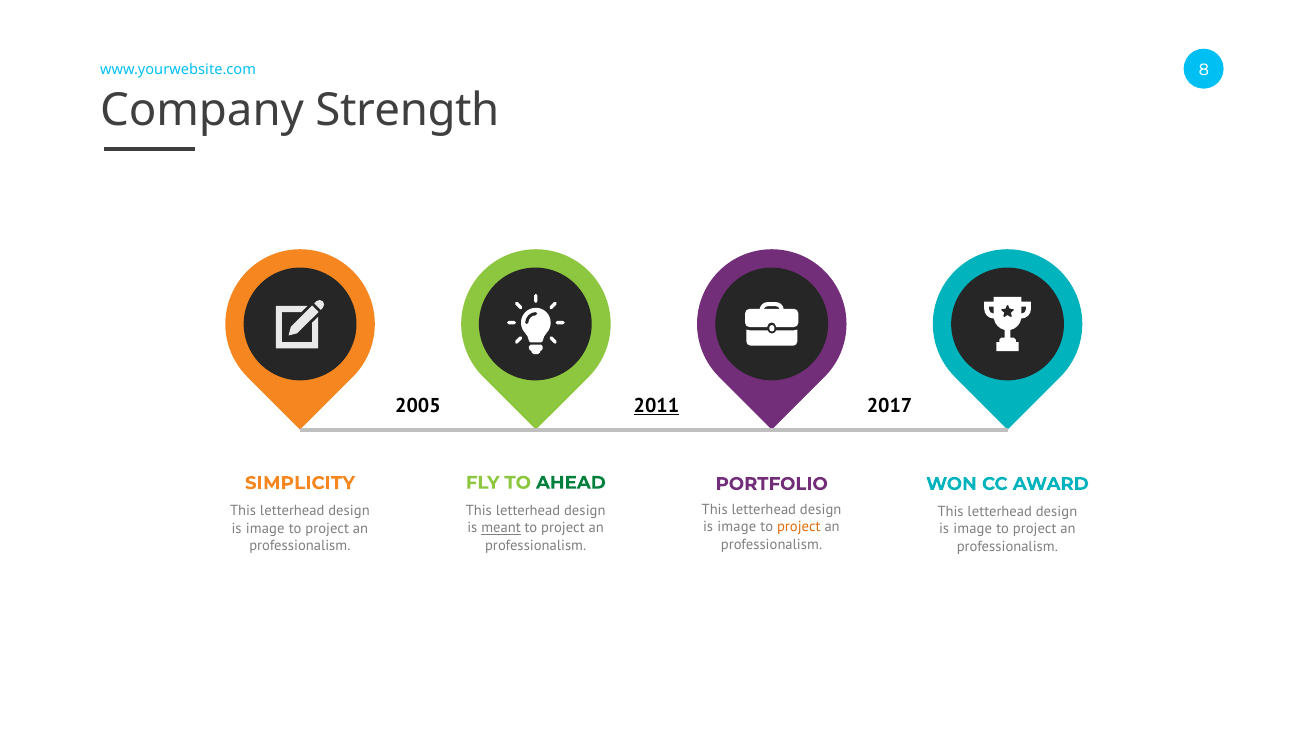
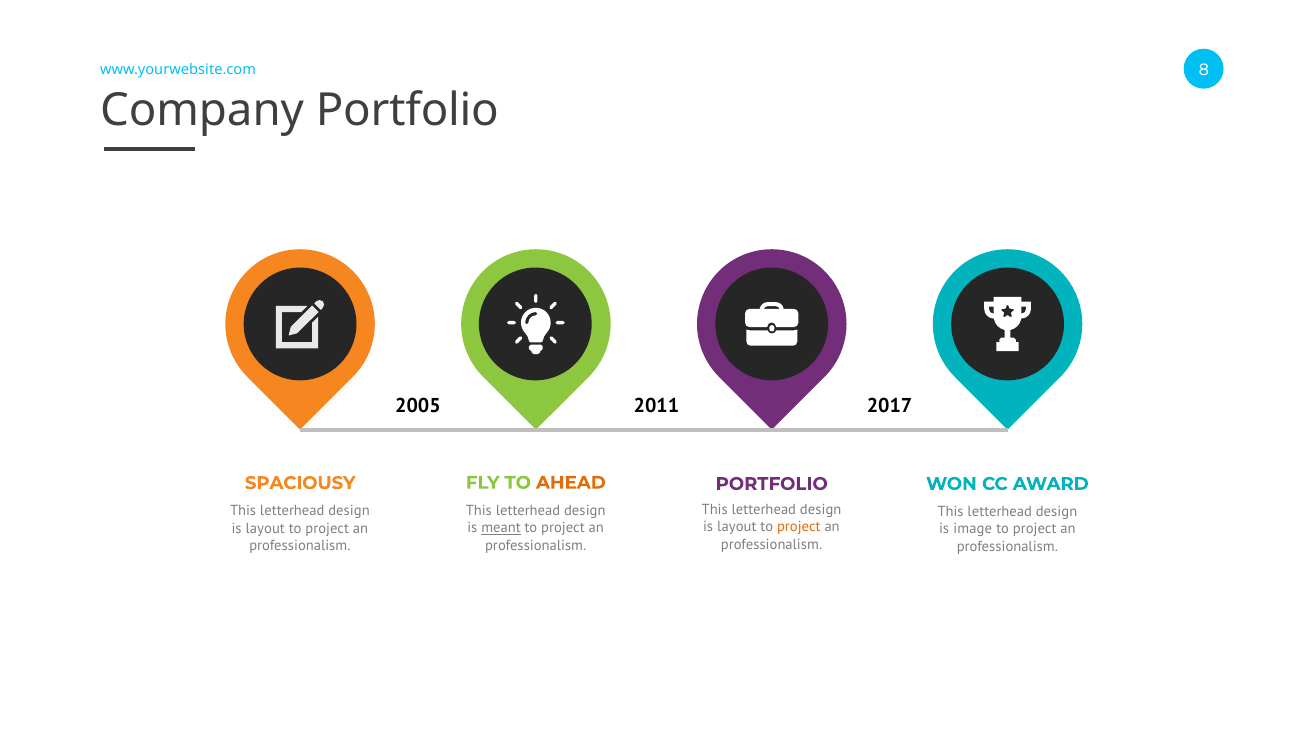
Company Strength: Strength -> Portfolio (407, 110)
2011 underline: present -> none (656, 406)
SIMPLICITY: SIMPLICITY -> SPACIOUSY (300, 483)
AHEAD colour: green -> orange (571, 483)
image: image -> layout (737, 527)
image: image -> layout (265, 528)
